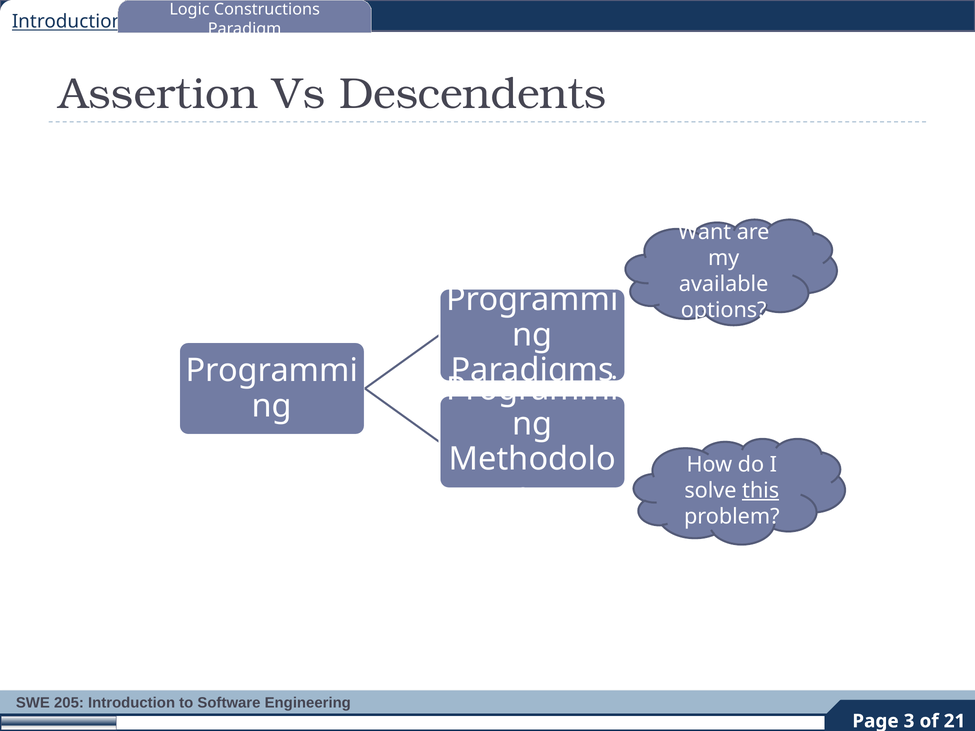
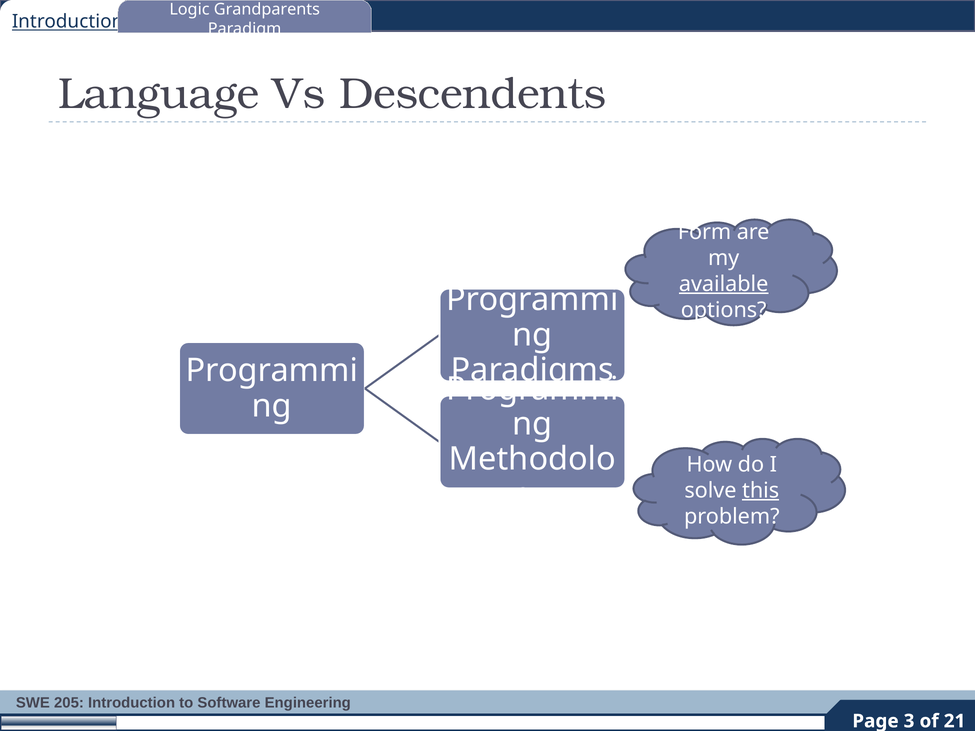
Constructions: Constructions -> Grandparents (267, 9)
Assertion: Assertion -> Language (159, 94)
Want: Want -> Form (705, 232)
available underline: none -> present (724, 284)
